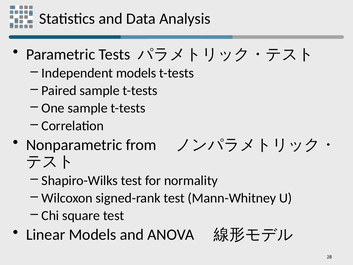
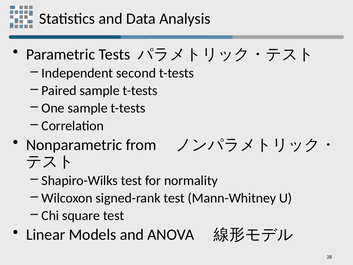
Independent models: models -> second (136, 73)
